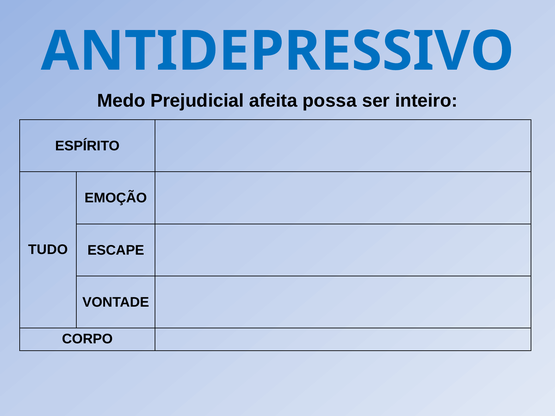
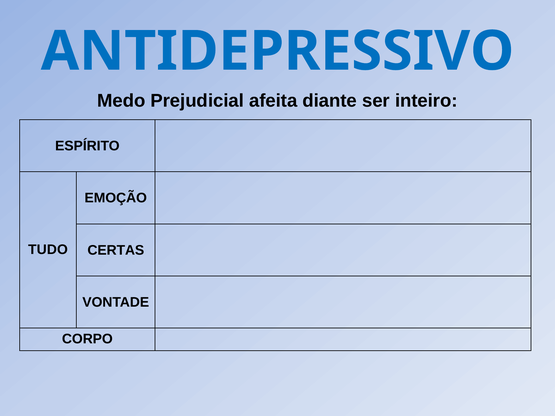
possa: possa -> diante (330, 101)
ESCAPE: ESCAPE -> CERTAS (116, 250)
